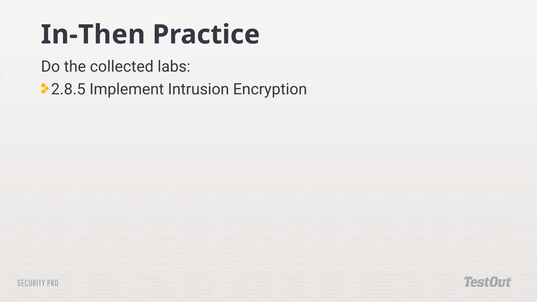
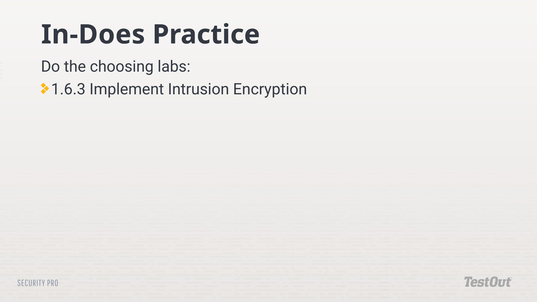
In-Then: In-Then -> In-Does (93, 35)
collected: collected -> choosing (122, 67)
2.8.5: 2.8.5 -> 1.6.3 (68, 89)
